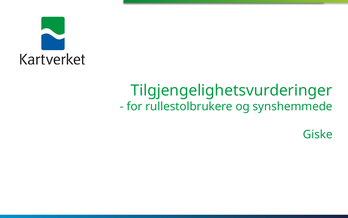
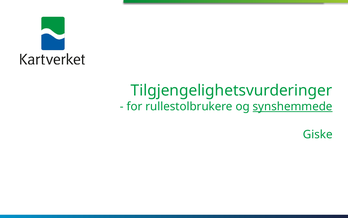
synshemmede underline: none -> present (293, 106)
